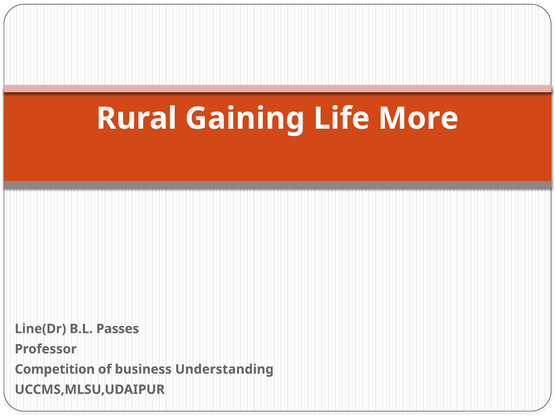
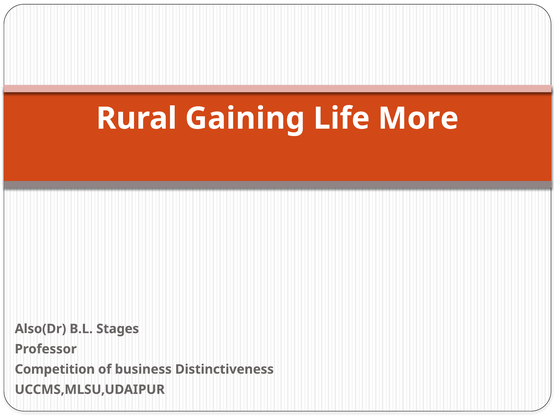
Line(Dr: Line(Dr -> Also(Dr (40, 328)
Passes: Passes -> Stages (118, 328)
Understanding: Understanding -> Distinctiveness (224, 369)
